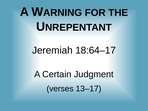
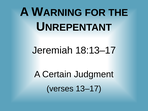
18:64–17: 18:64–17 -> 18:13–17 (96, 50)
